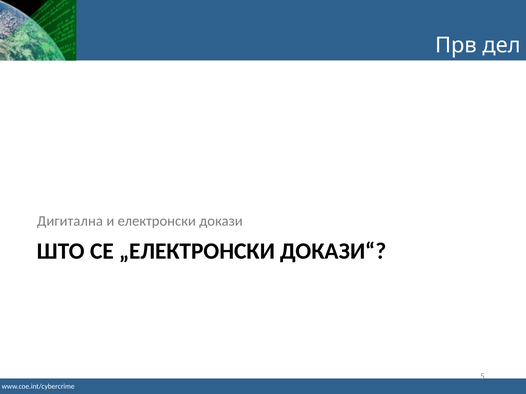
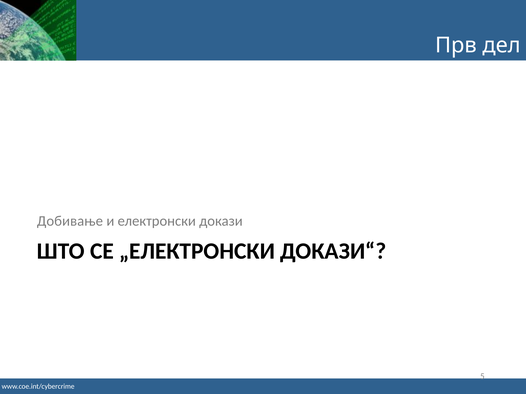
Дигитална: Дигитална -> Добивање (70, 221)
